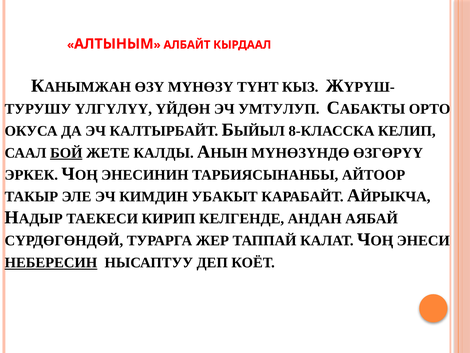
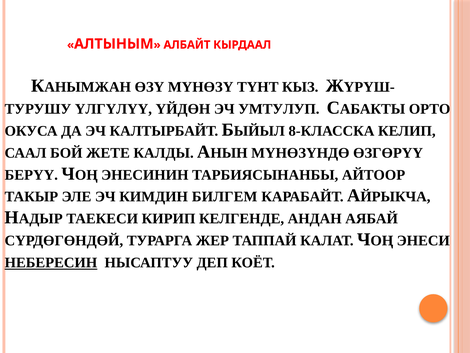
БОЙ underline: present -> none (66, 153)
ЭРКЕК: ЭРКЕК -> БЕРҮҮ (31, 175)
УБАКЫТ: УБАКЫТ -> БИЛГЕМ (225, 197)
